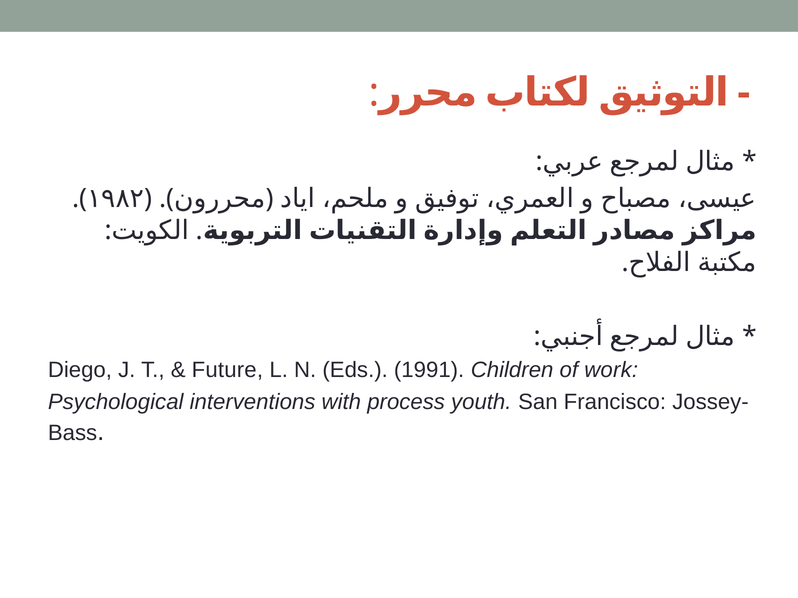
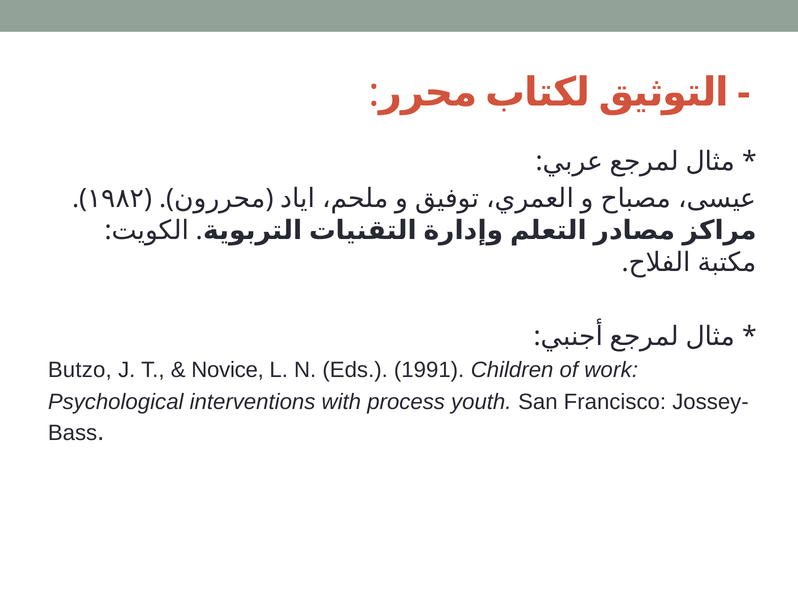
Diego: Diego -> Butzo (80, 370)
Future: Future -> Novice (228, 370)
